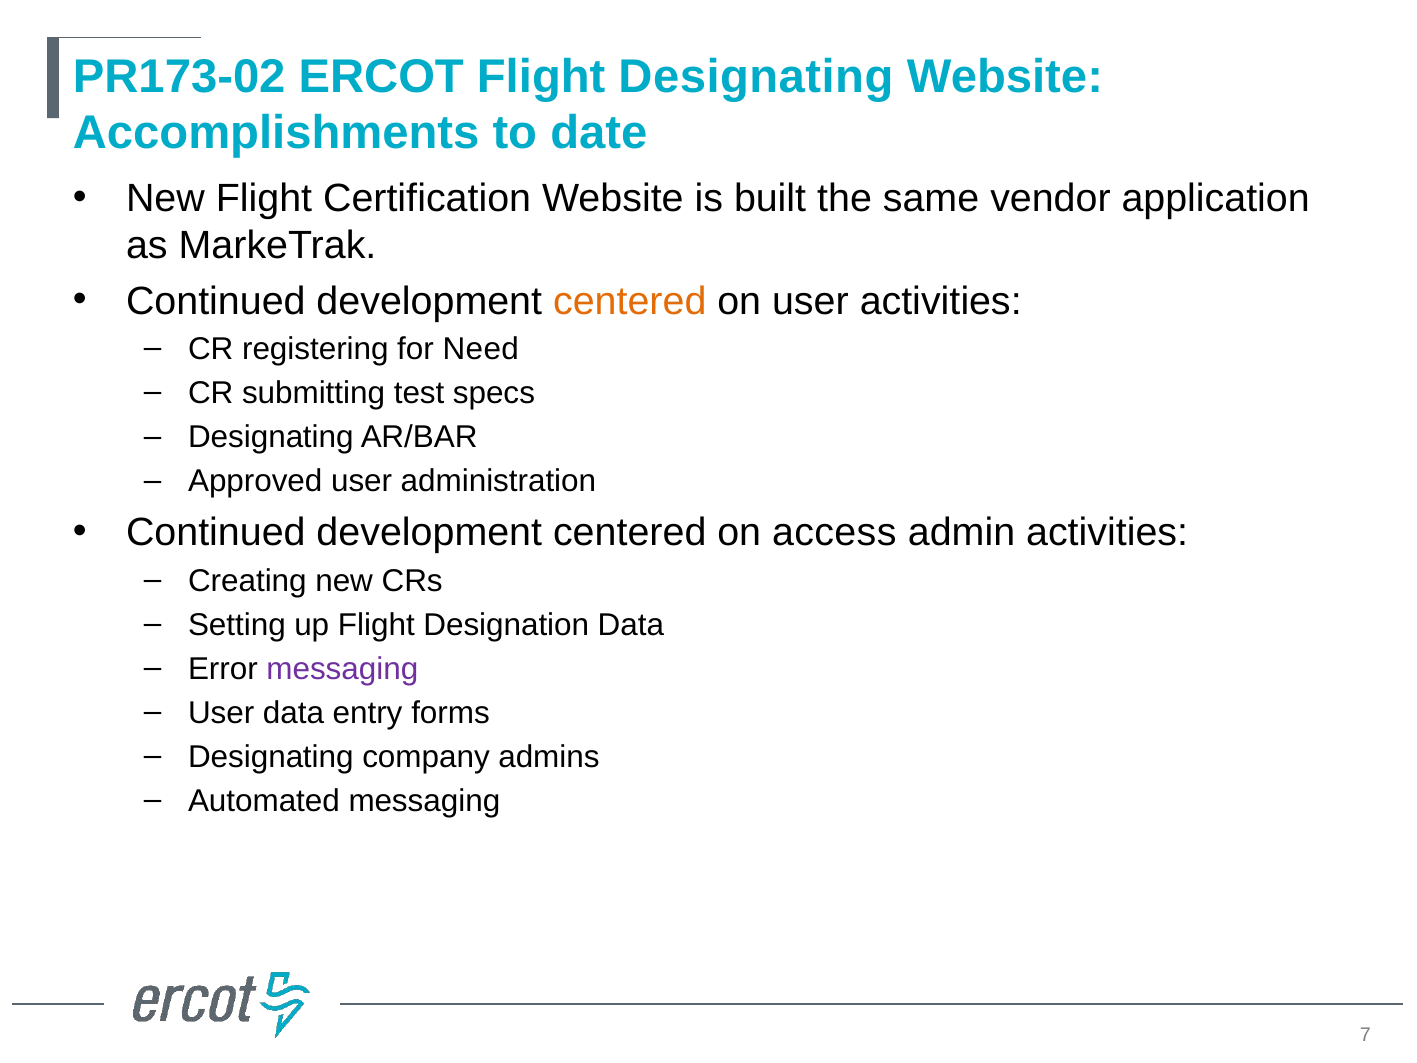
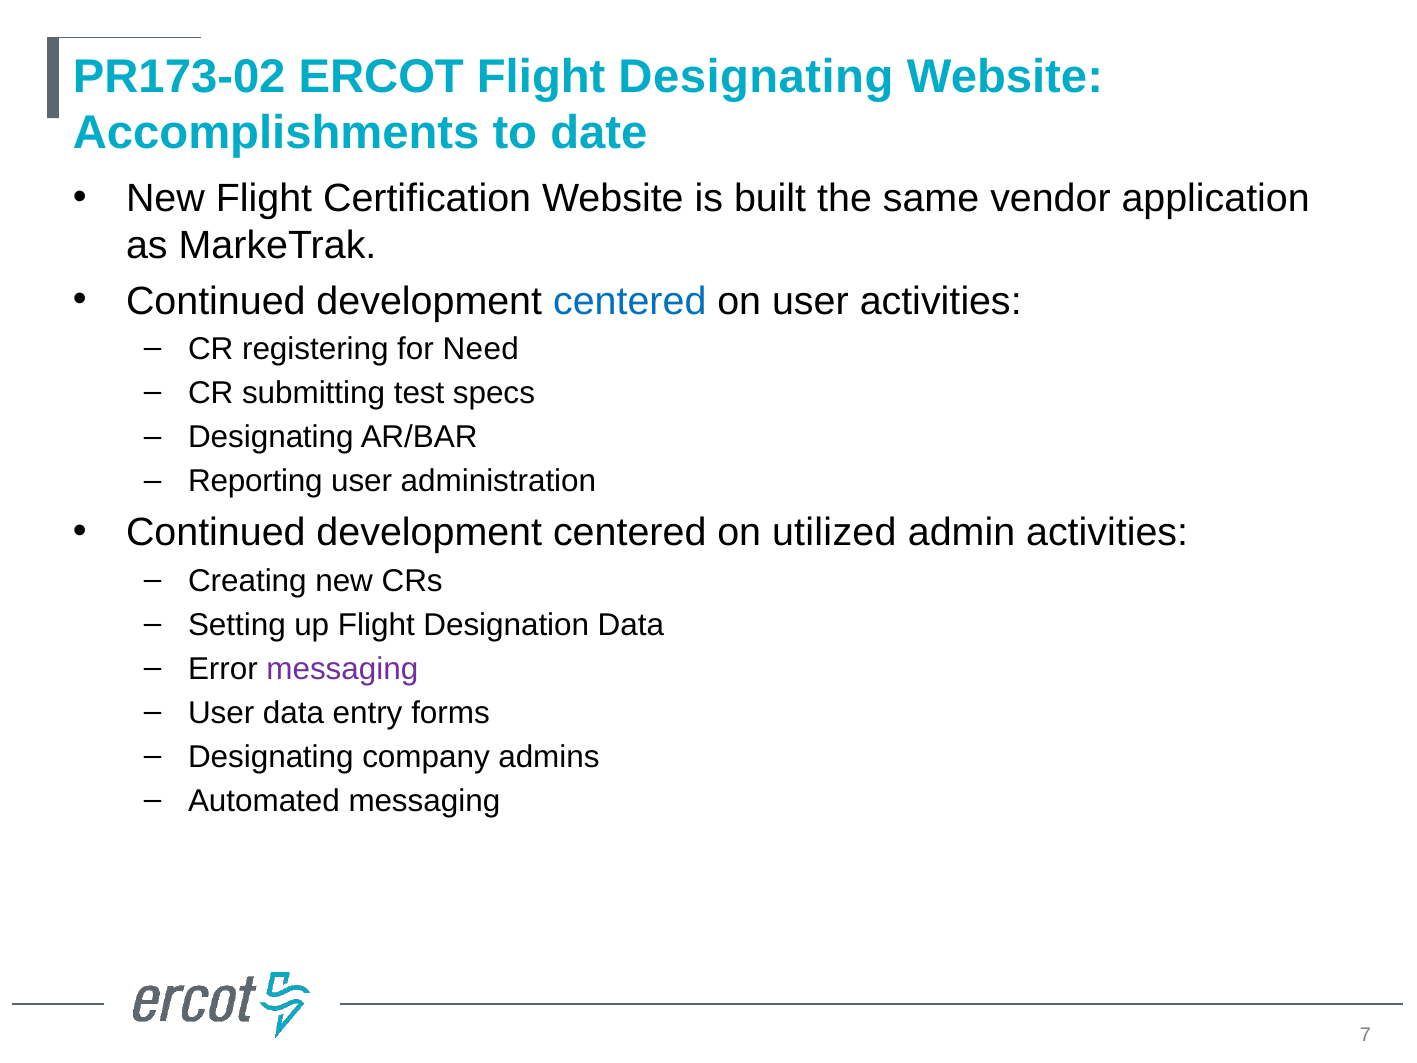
centered colour: orange -> blue (630, 301)
Approved: Approved -> Reporting (255, 481)
access: access -> utilized (834, 532)
